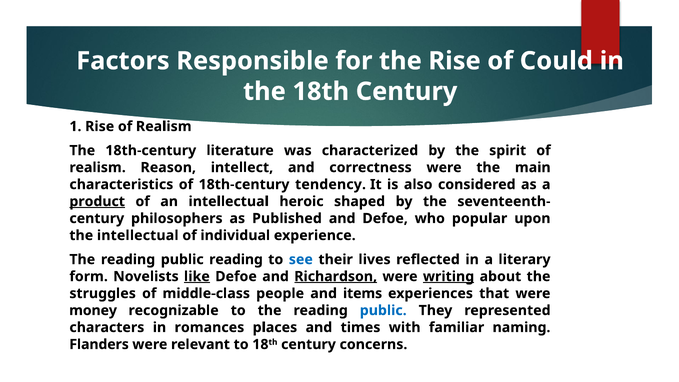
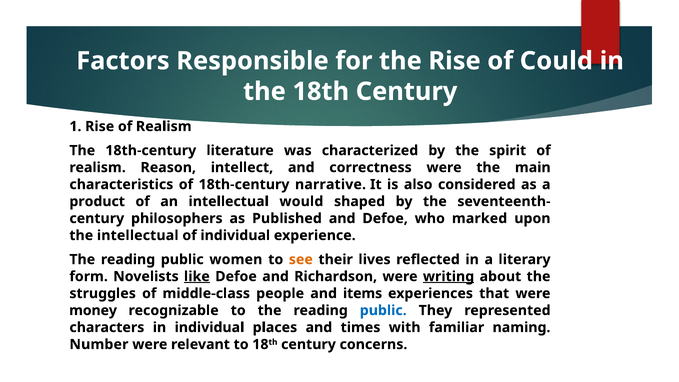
tendency: tendency -> narrative (331, 184)
product underline: present -> none (97, 201)
heroic: heroic -> would (301, 201)
popular: popular -> marked (480, 218)
public reading: reading -> women (236, 259)
see colour: blue -> orange (301, 259)
Richardson underline: present -> none (336, 276)
in romances: romances -> individual (209, 327)
Flanders: Flanders -> Number (99, 344)
